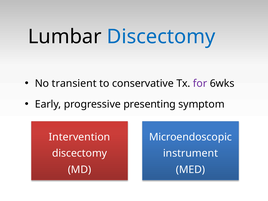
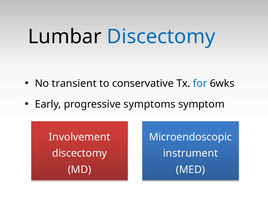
for colour: purple -> blue (200, 83)
presenting: presenting -> symptoms (150, 104)
Intervention: Intervention -> Involvement (80, 137)
